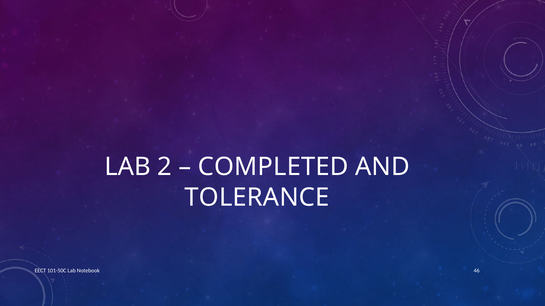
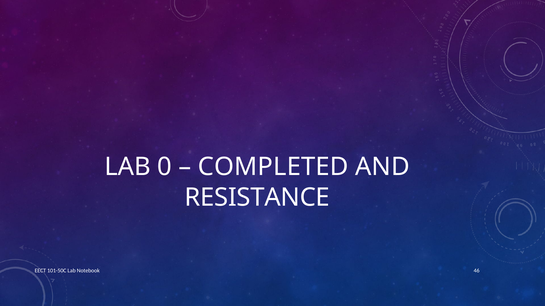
2: 2 -> 0 (165, 167)
TOLERANCE: TOLERANCE -> RESISTANCE (257, 198)
